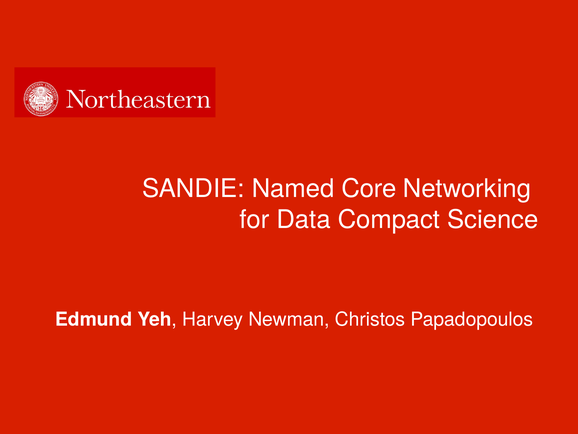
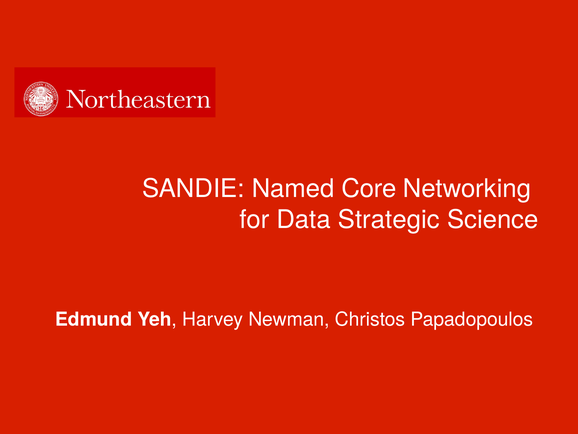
Compact: Compact -> Strategic (389, 219)
